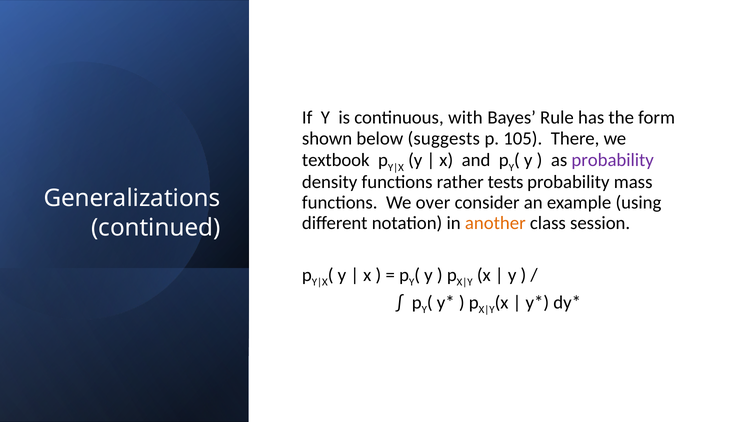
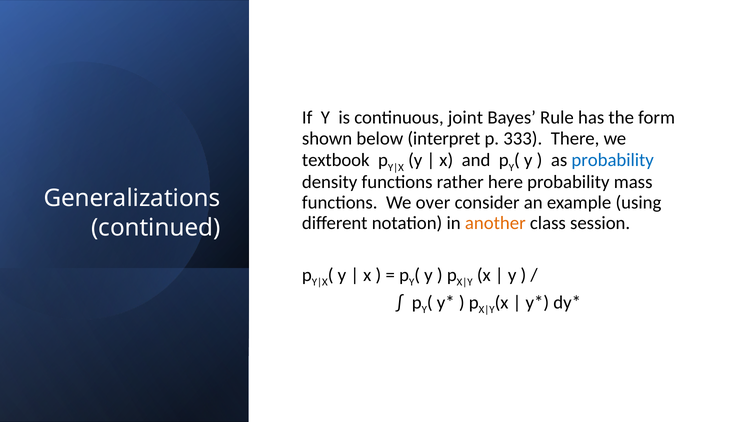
with: with -> joint (465, 118)
suggests: suggests -> interpret (444, 139)
105: 105 -> 333 (523, 139)
probability colour: purple -> blue (613, 160)
tests: tests -> here (505, 182)
